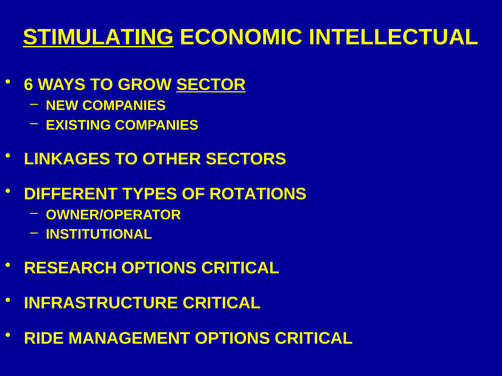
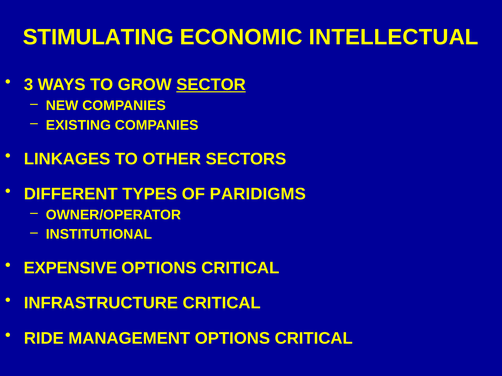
STIMULATING underline: present -> none (98, 37)
6: 6 -> 3 (29, 85)
ROTATIONS: ROTATIONS -> PARIDIGMS (258, 194)
RESEARCH: RESEARCH -> EXPENSIVE (70, 268)
